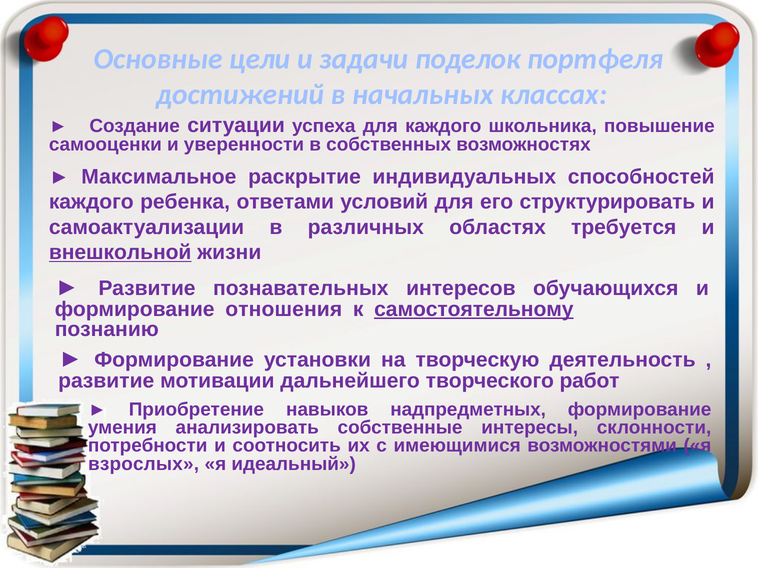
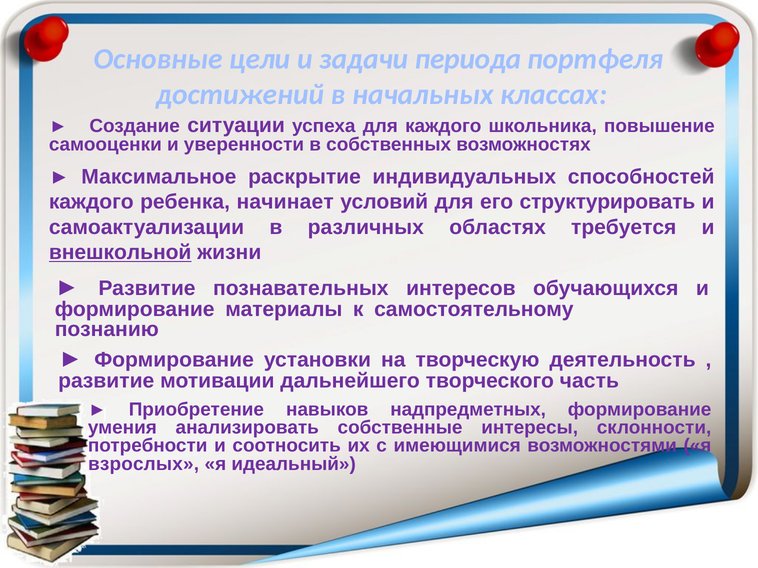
поделок: поделок -> периода (468, 59)
ответами: ответами -> начинает (285, 202)
отношения: отношения -> материалы (284, 310)
самостоятельному underline: present -> none (474, 310)
работ: работ -> часть (589, 381)
